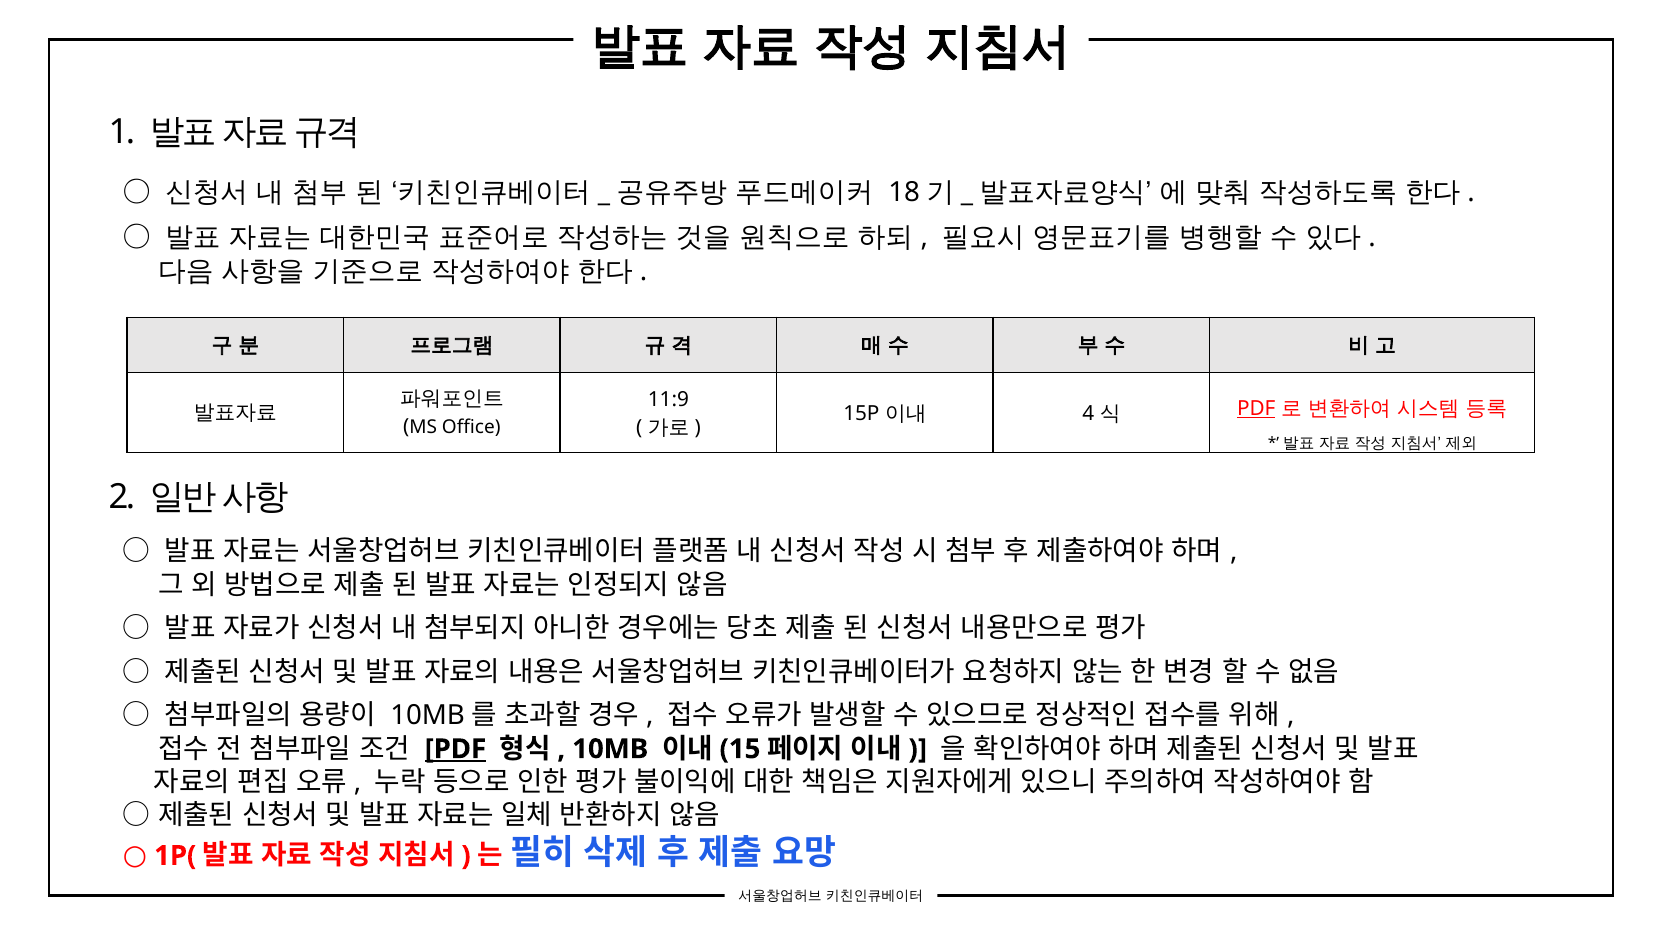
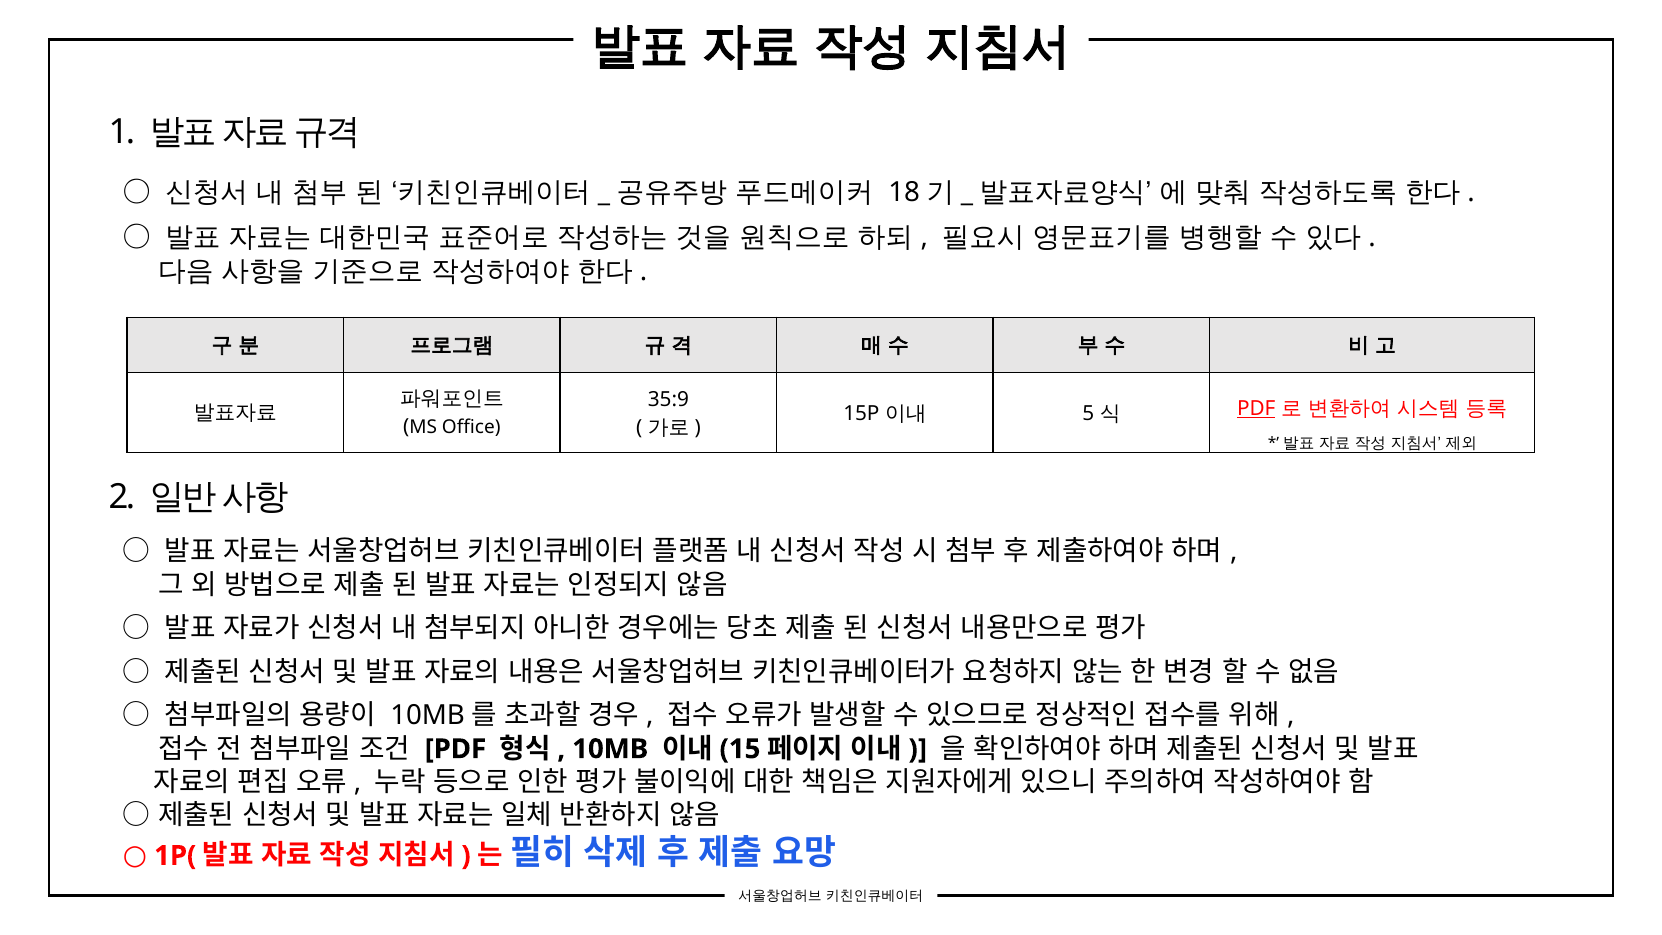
11:9: 11:9 -> 35:9 (668, 399)
4: 4 -> 5 (1088, 414)
PDF underline: present -> none (455, 749)
